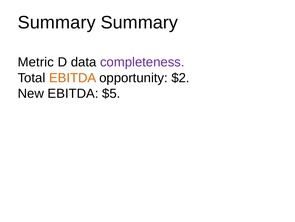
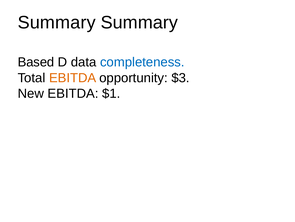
Metric: Metric -> Based (36, 62)
completeness colour: purple -> blue (142, 62)
$2: $2 -> $3 (181, 78)
$5: $5 -> $1 (111, 93)
